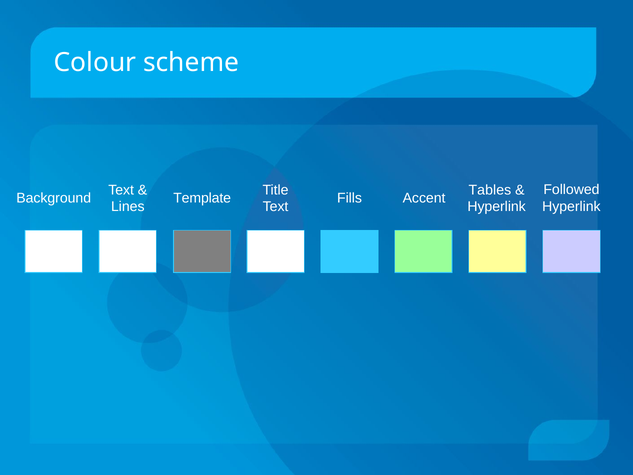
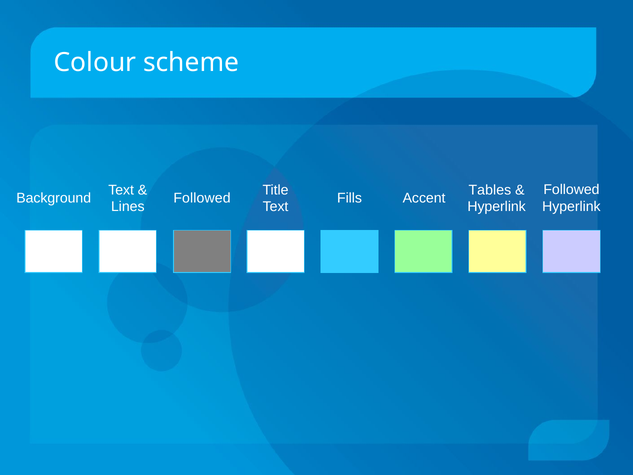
Template: Template -> Followed (202, 198)
